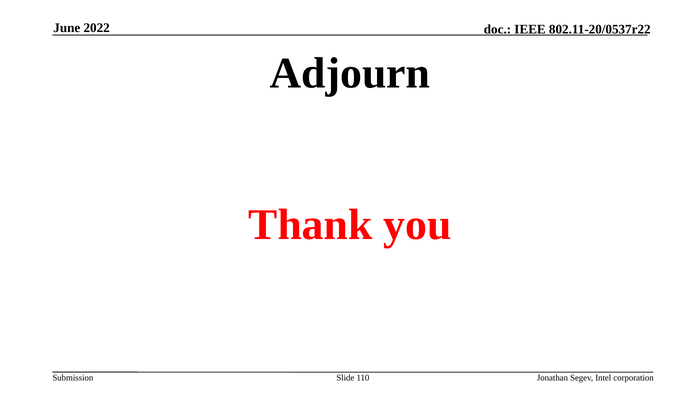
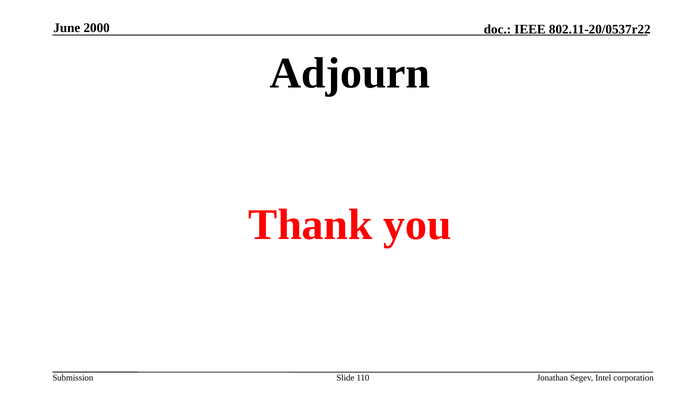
2022: 2022 -> 2000 (97, 28)
